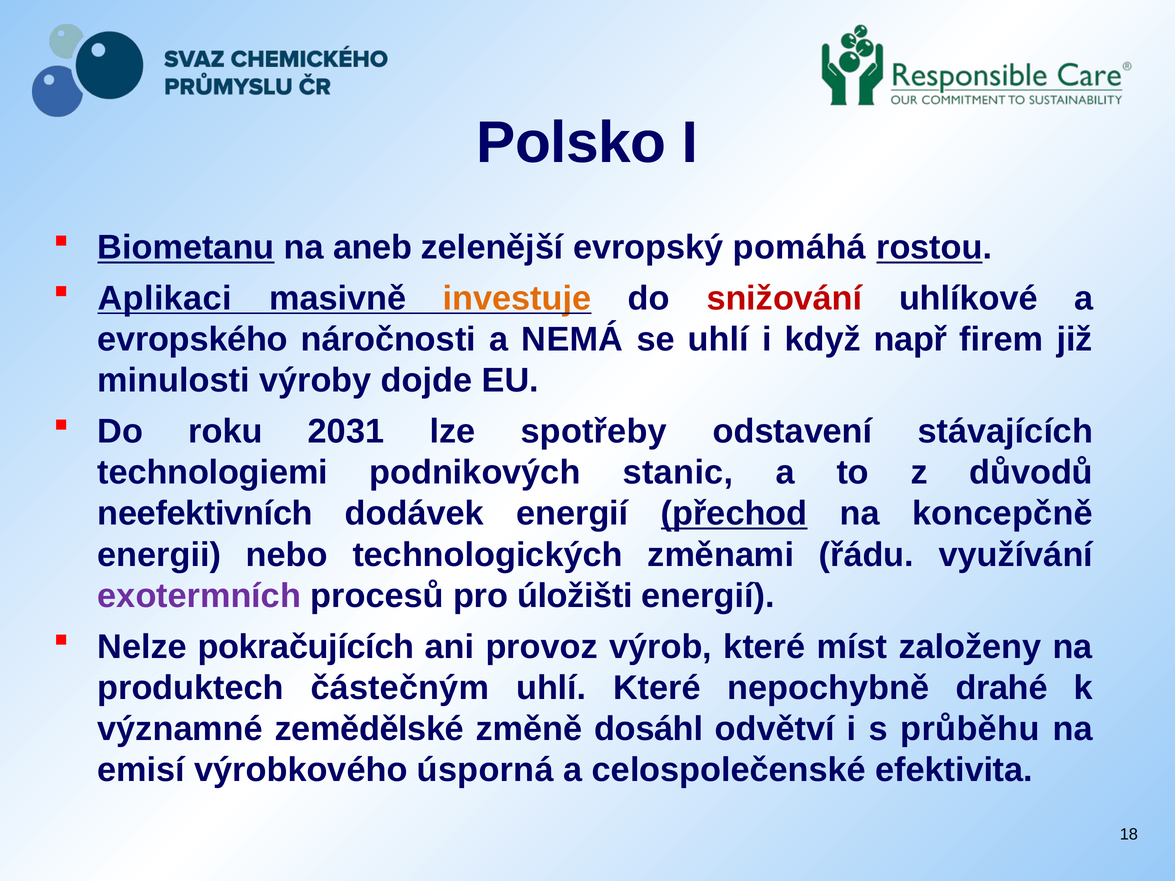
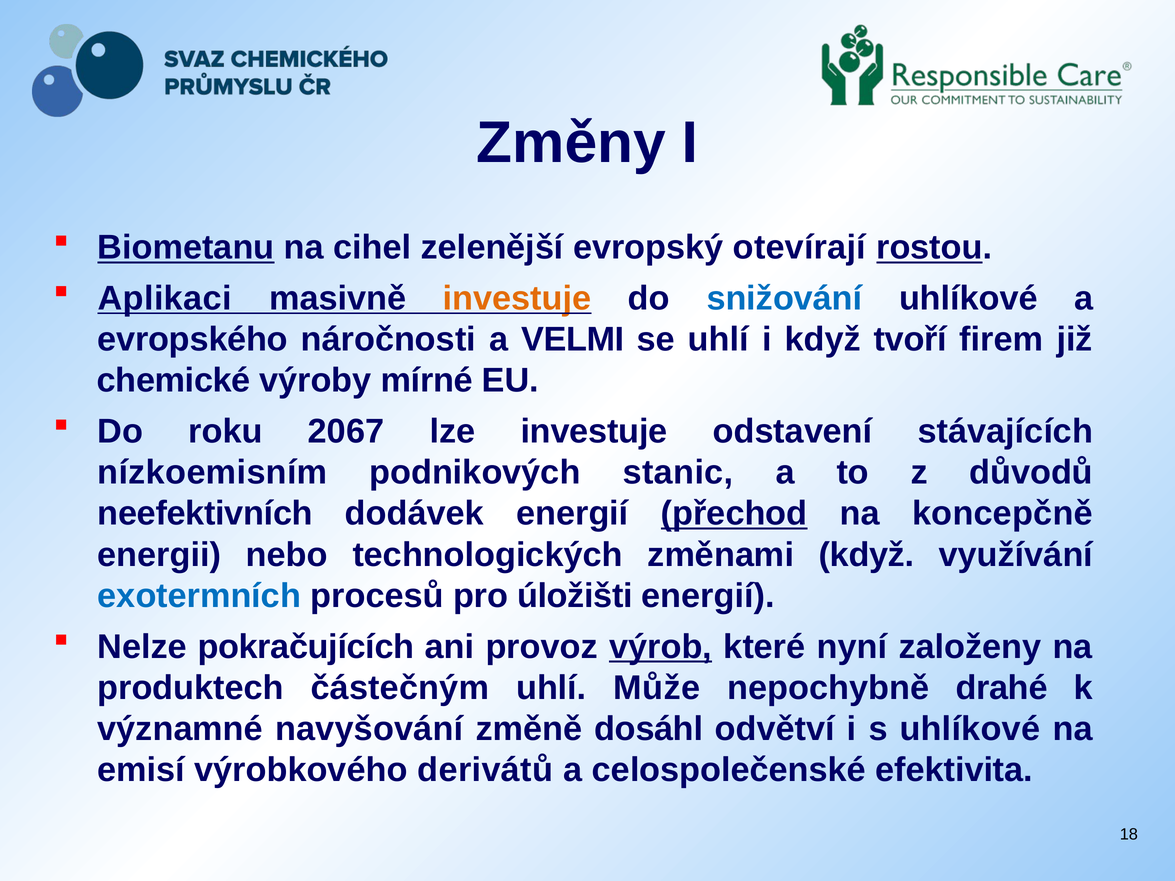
Polsko: Polsko -> Změny (571, 143)
aneb: aneb -> cihel (372, 247)
pomáhá: pomáhá -> otevírají (799, 247)
snižování colour: red -> blue (784, 298)
NEMÁ: NEMÁ -> VELMI (573, 339)
např: např -> tvoří (910, 339)
minulosti: minulosti -> chemické (174, 381)
dojde: dojde -> mírné (427, 381)
2031: 2031 -> 2067 (346, 431)
lze spotřeby: spotřeby -> investuje (594, 431)
technologiemi: technologiemi -> nízkoemisním (212, 473)
změnami řádu: řádu -> když (866, 555)
exotermních colour: purple -> blue (199, 596)
výrob underline: none -> present (661, 647)
míst: míst -> nyní (852, 647)
uhlí Které: Které -> Může (657, 688)
zemědělské: zemědělské -> navyšování (369, 729)
s průběhu: průběhu -> uhlíkové (970, 729)
úsporná: úsporná -> derivátů (485, 770)
